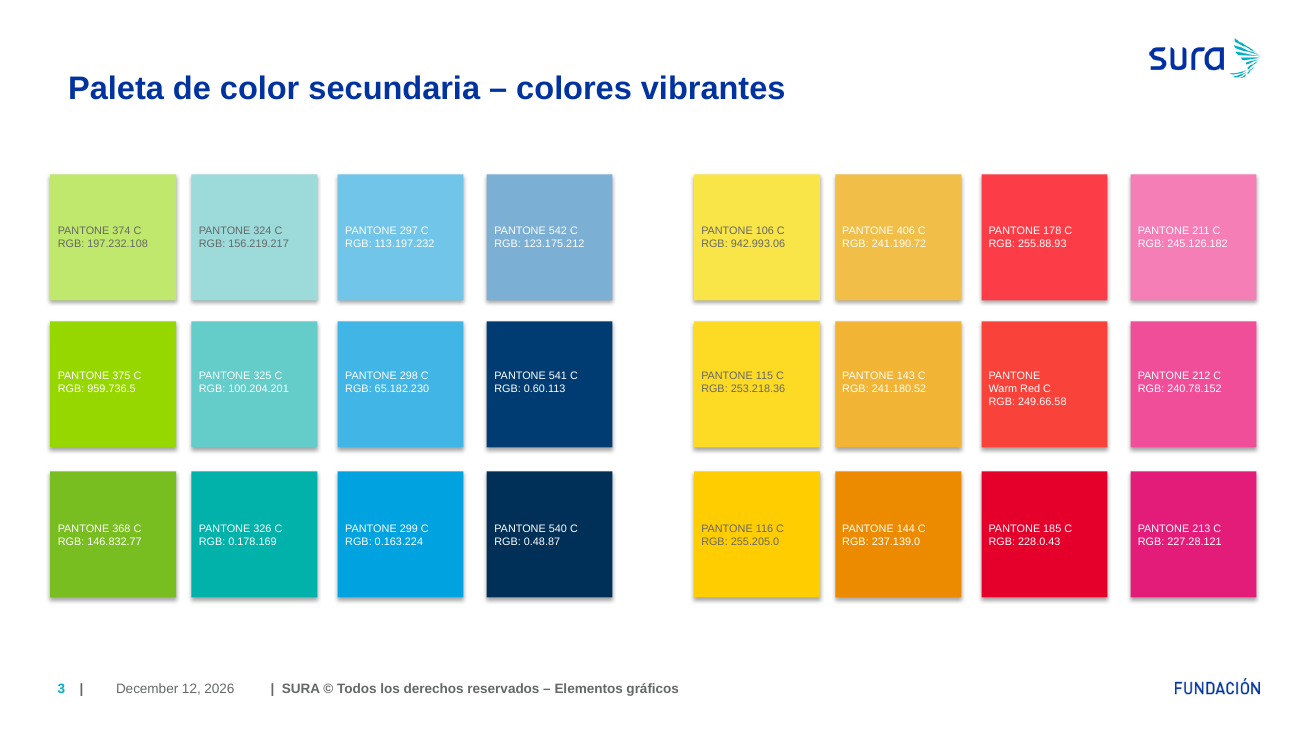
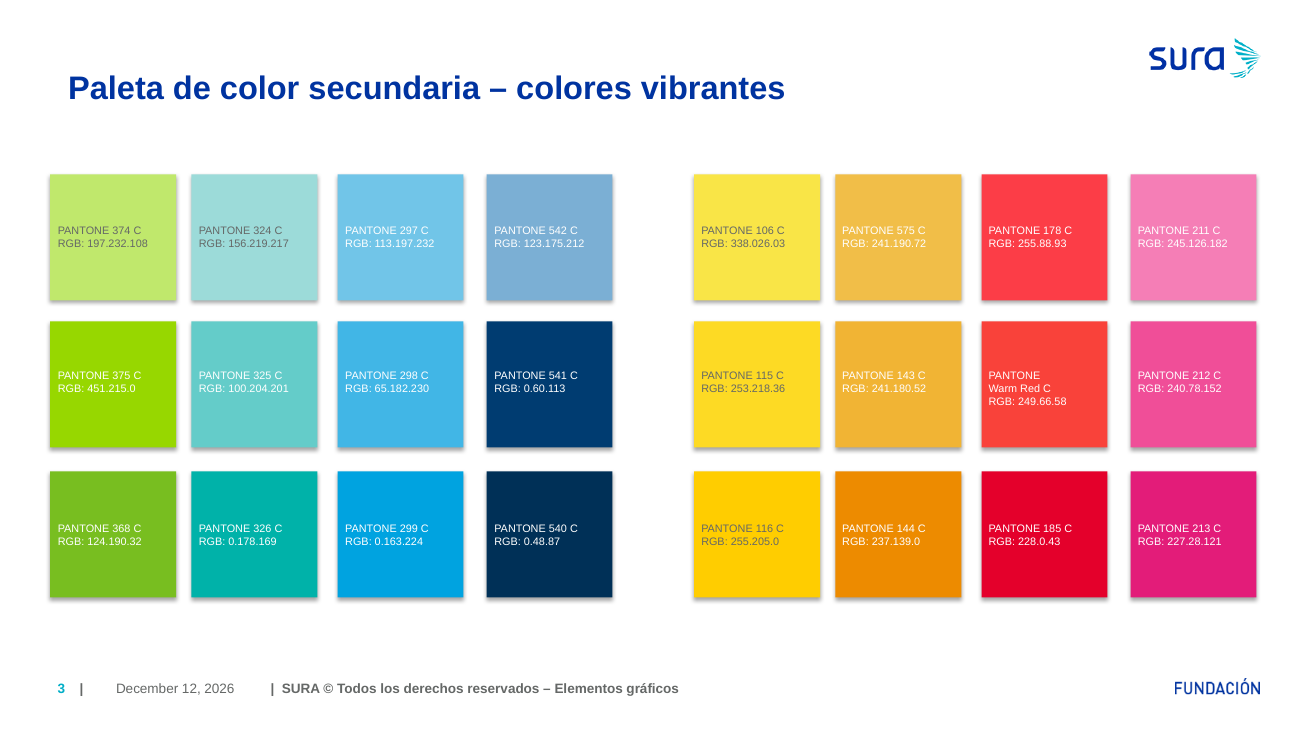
406: 406 -> 575 (906, 231)
942.993.06: 942.993.06 -> 338.026.03 (758, 244)
959.736.5: 959.736.5 -> 451.215.0 (112, 389)
146.832.77: 146.832.77 -> 124.190.32 (115, 542)
